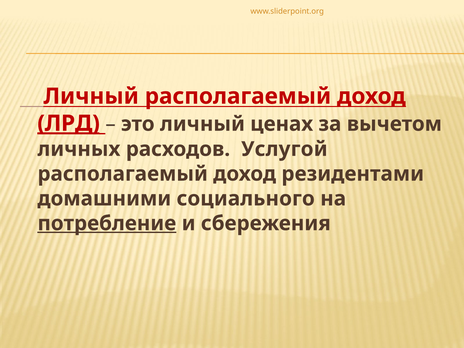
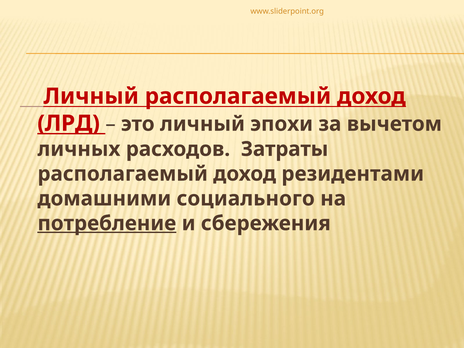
ЛРД underline: present -> none (69, 123)
ценах: ценах -> эпохи (282, 124)
Услугой: Услугой -> Затраты (285, 149)
